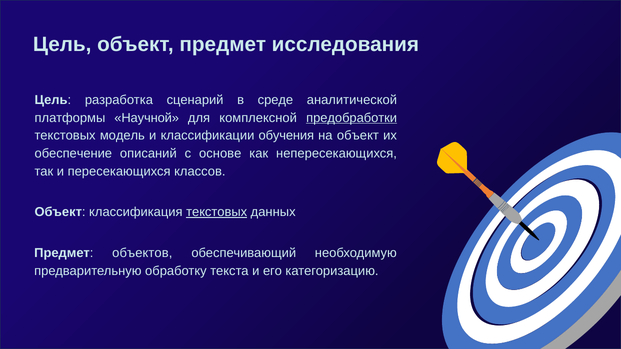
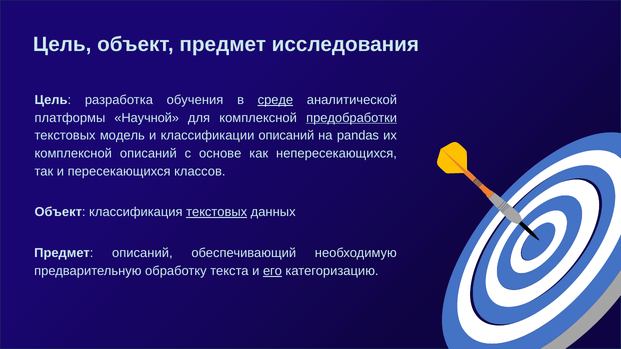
сценарий: сценарий -> обучения (195, 100)
среде underline: none -> present (275, 100)
классификации обучения: обучения -> описаний (286, 136)
на объект: объект -> pandas (358, 136)
обеспечение: обеспечение -> комплексной (73, 154)
Предмет объектов: объектов -> описаний (142, 253)
его underline: none -> present (272, 271)
